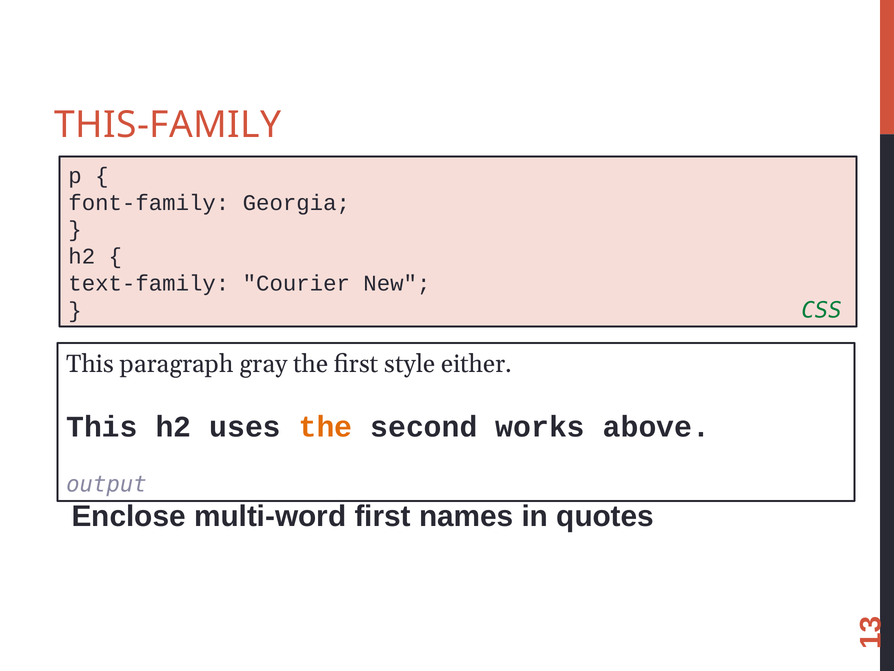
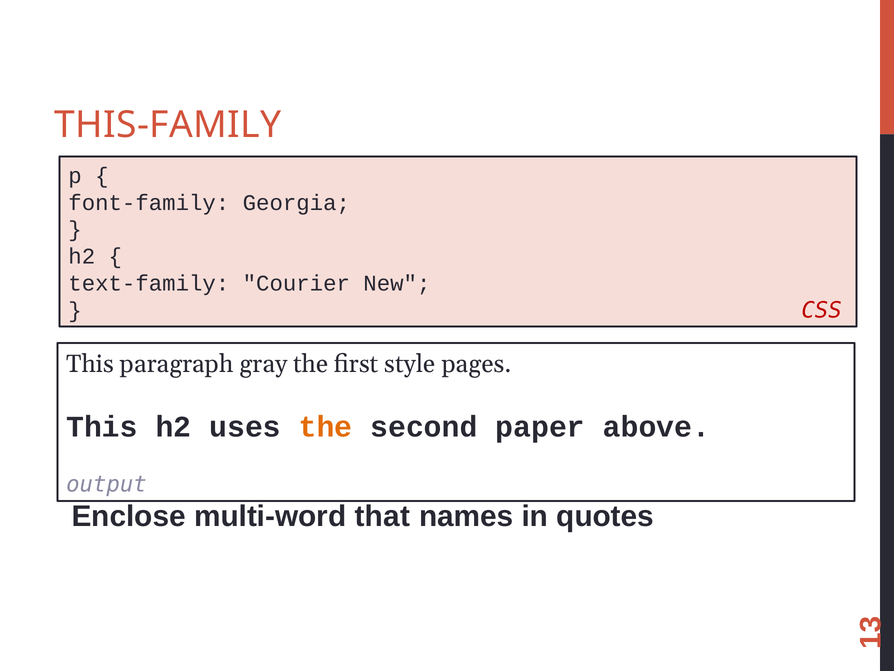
CSS colour: green -> red (822, 310)
either: either -> pages (477, 364)
works: works -> paper (540, 427)
multi-word first: first -> that (383, 516)
